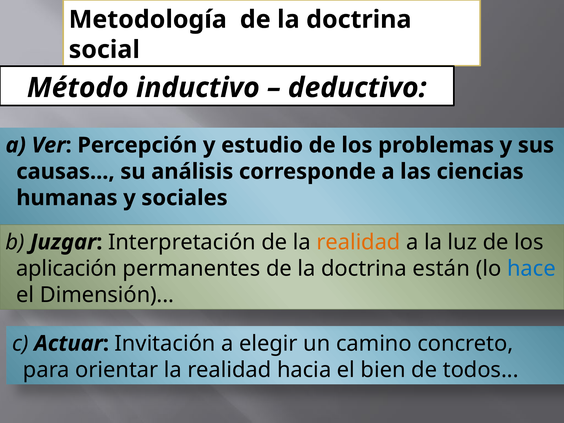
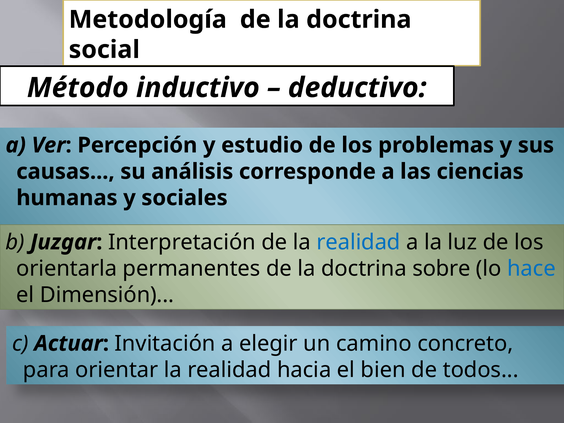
realidad colour: orange -> blue (359, 242)
aplicación: aplicación -> orientarla (67, 268)
están: están -> sobre (441, 268)
